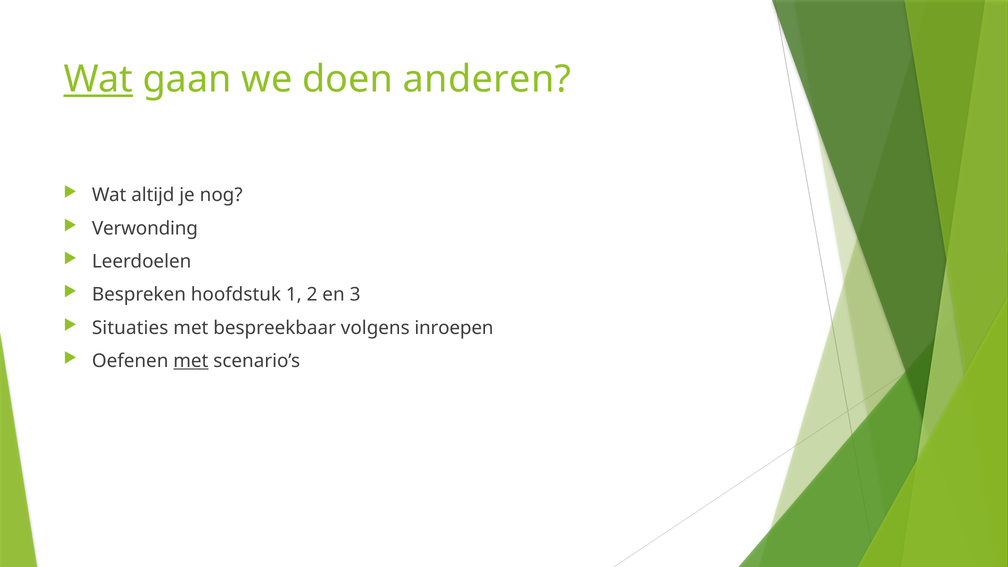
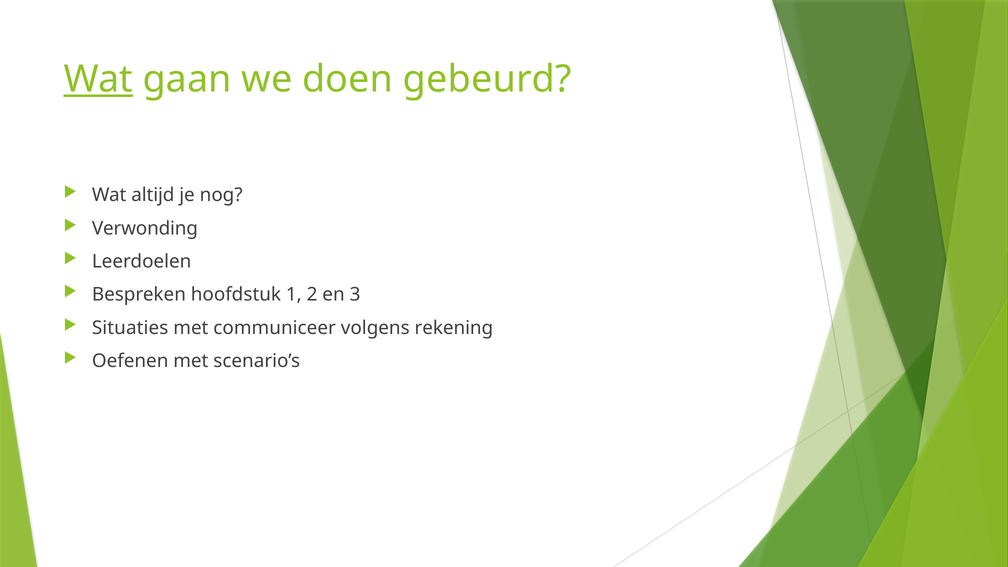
anderen: anderen -> gebeurd (487, 79)
bespreekbaar: bespreekbaar -> communiceer (275, 328)
inroepen: inroepen -> rekening (454, 328)
met underline: present -> none (191, 361)
